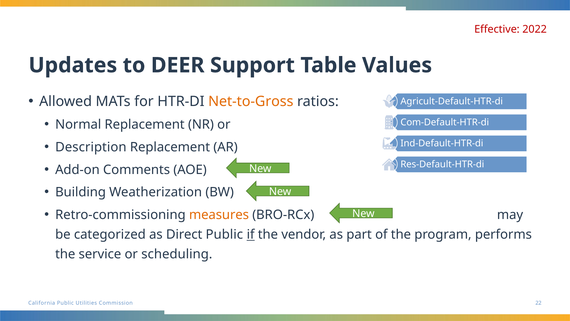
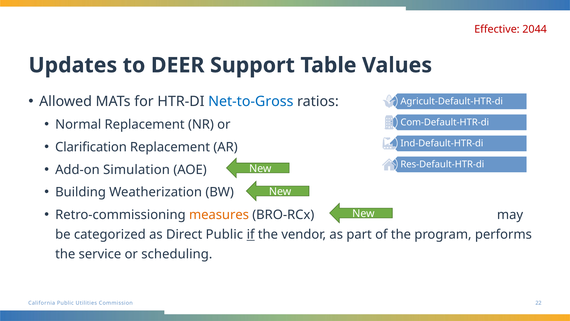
2022: 2022 -> 2044 (535, 29)
Net-to-Gross colour: orange -> blue (251, 101)
Description: Description -> Clarification (91, 147)
Comments: Comments -> Simulation (136, 170)
